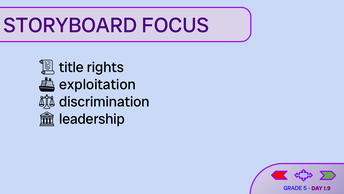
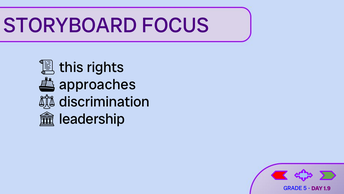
title: title -> this (71, 67)
exploitation: exploitation -> approaches (97, 84)
